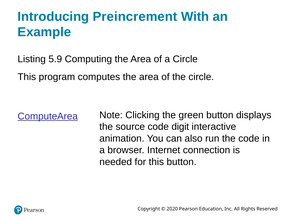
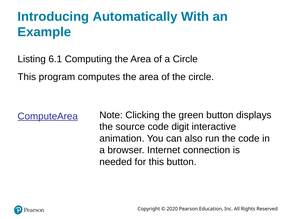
Preincrement: Preincrement -> Automatically (135, 17)
5.9: 5.9 -> 6.1 (55, 59)
